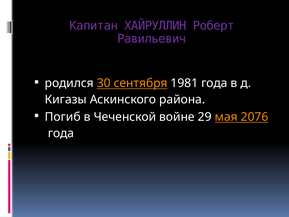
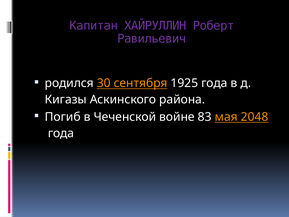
1981: 1981 -> 1925 (184, 83)
29: 29 -> 83 (205, 117)
2076: 2076 -> 2048 (255, 117)
